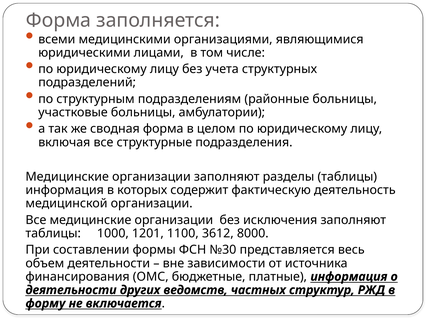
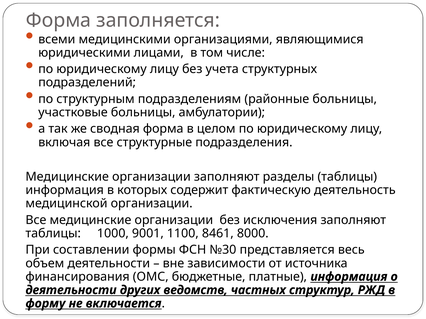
1201: 1201 -> 9001 (148, 234)
3612: 3612 -> 8461 (218, 234)
